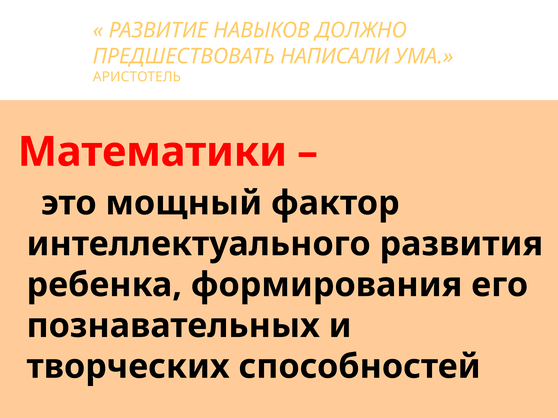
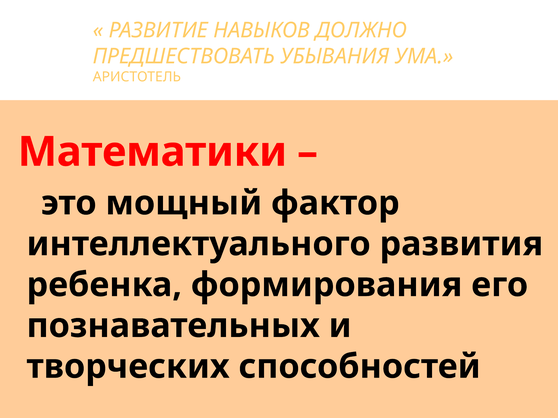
НАПИСАЛИ: НАПИСАЛИ -> УБЫВАНИЯ (335, 56)
